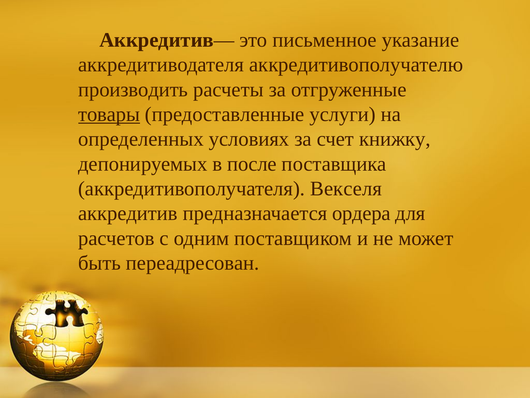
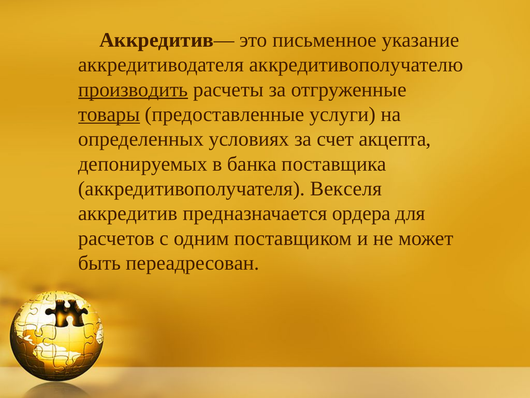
производить underline: none -> present (133, 89)
книжку: книжку -> акцепта (395, 139)
после: после -> банка (252, 164)
